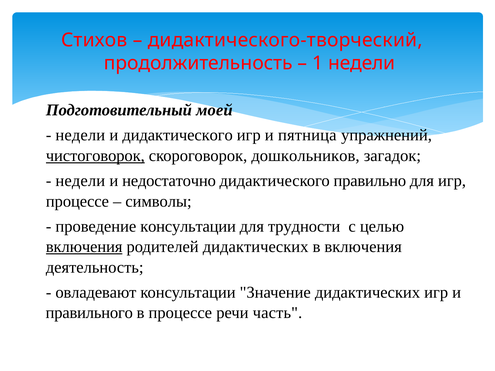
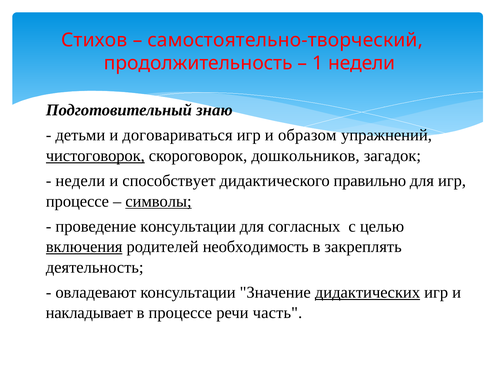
дидактического-творческий: дидактического-творческий -> самостоятельно-творческий (285, 40)
моей: моей -> знаю (214, 110)
недели: недели -> детьми (80, 135)
и дидактического: дидактического -> договариваться (177, 135)
пятница: пятница -> образом (307, 135)
недостаточно: недостаточно -> способствует (169, 181)
символы underline: none -> present (158, 201)
трудности: трудности -> согласных (304, 227)
родителей дидактических: дидактических -> необходимость (256, 247)
в включения: включения -> закреплять (363, 247)
дидактических underline: none -> present (368, 293)
правильного: правильного -> накладывает (89, 313)
